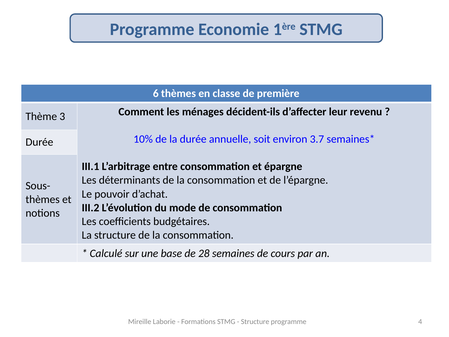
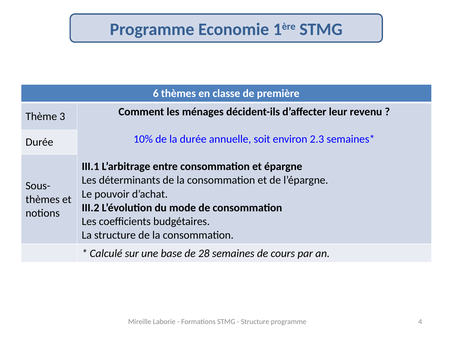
3.7: 3.7 -> 2.3 (317, 139)
